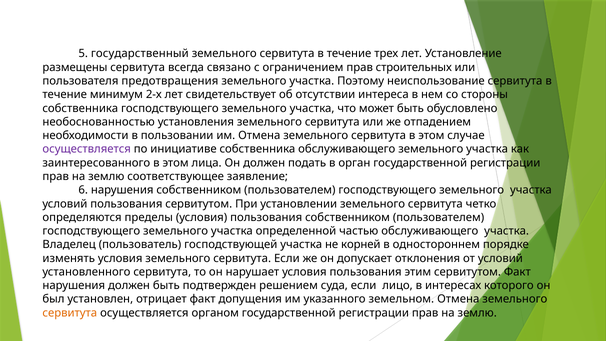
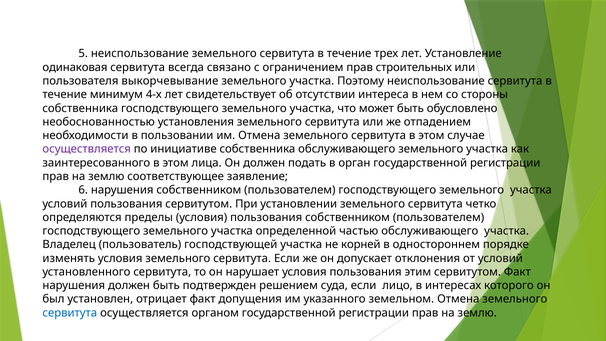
5 государственный: государственный -> неиспользование (140, 54)
размещены: размещены -> одинаковая (75, 67)
предотвращения: предотвращения -> выкорчевывание (170, 81)
2-х: 2-х -> 4-х (154, 95)
сервитута colour: orange -> blue (70, 313)
